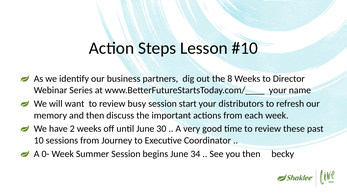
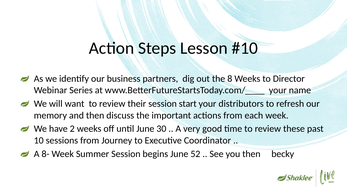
busy: busy -> their (137, 104)
0-: 0- -> 8- (45, 154)
34: 34 -> 52 (195, 154)
